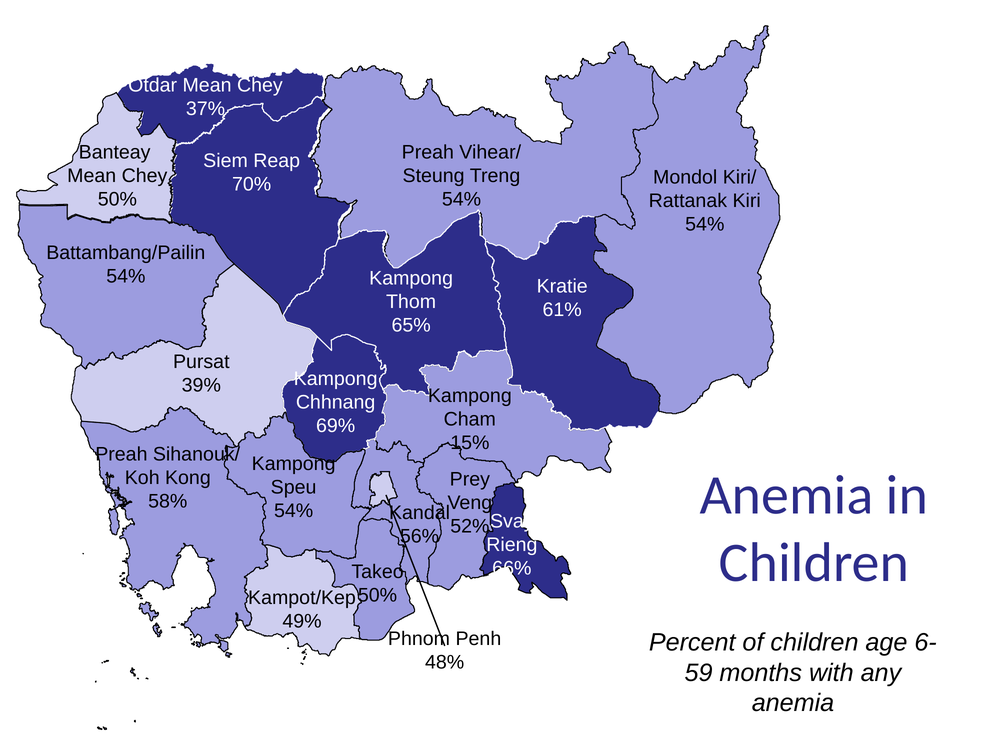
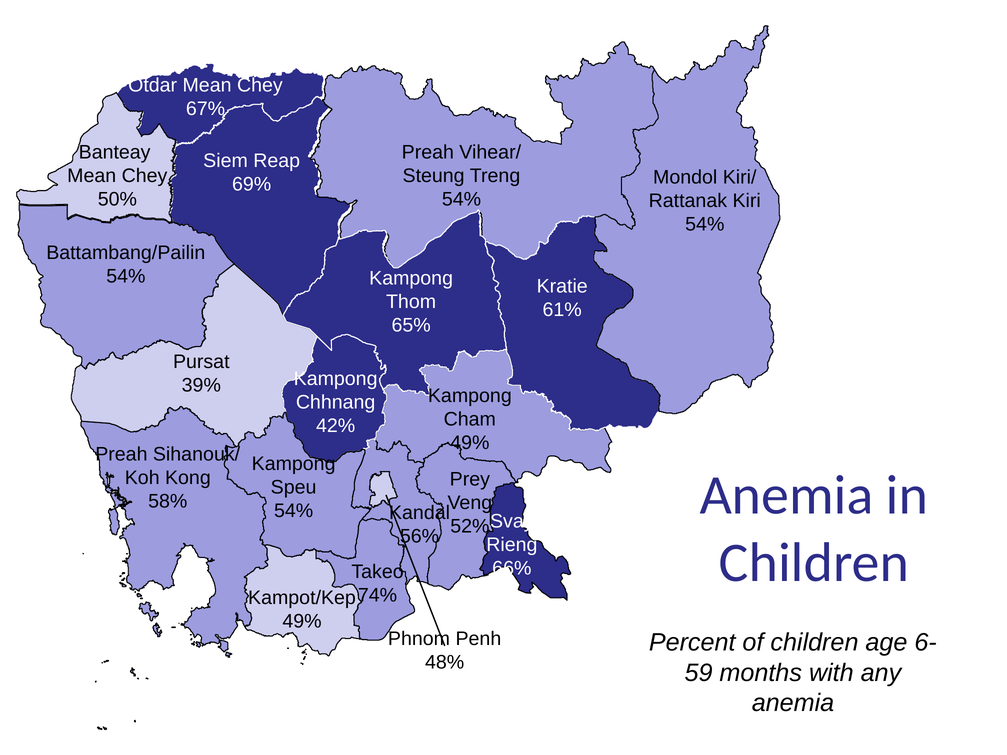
37%: 37% -> 67% (206, 109)
70%: 70% -> 69% (252, 184)
69%: 69% -> 42% (336, 426)
15%: 15% -> 49% (470, 443)
50%: 50% -> 74% (378, 595)
